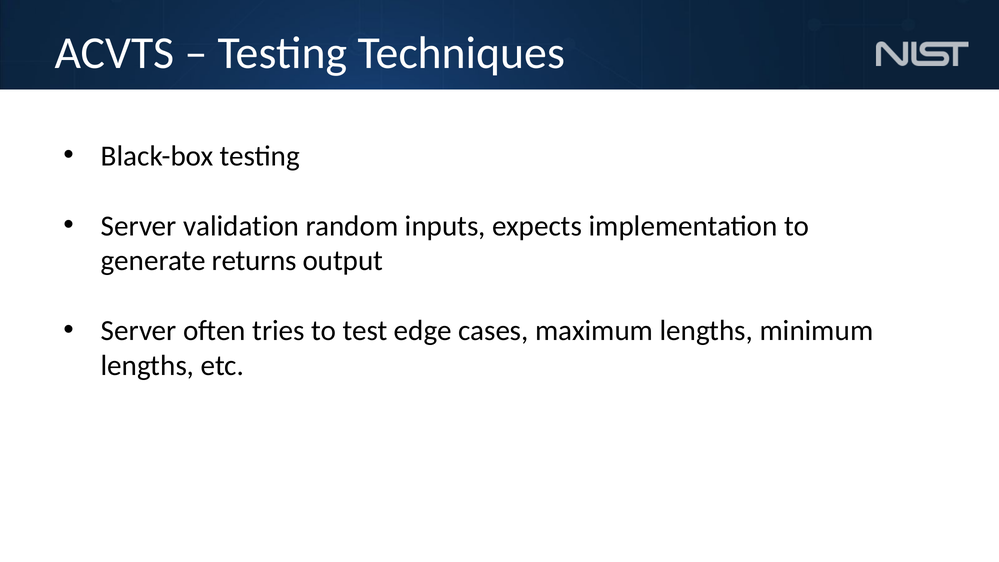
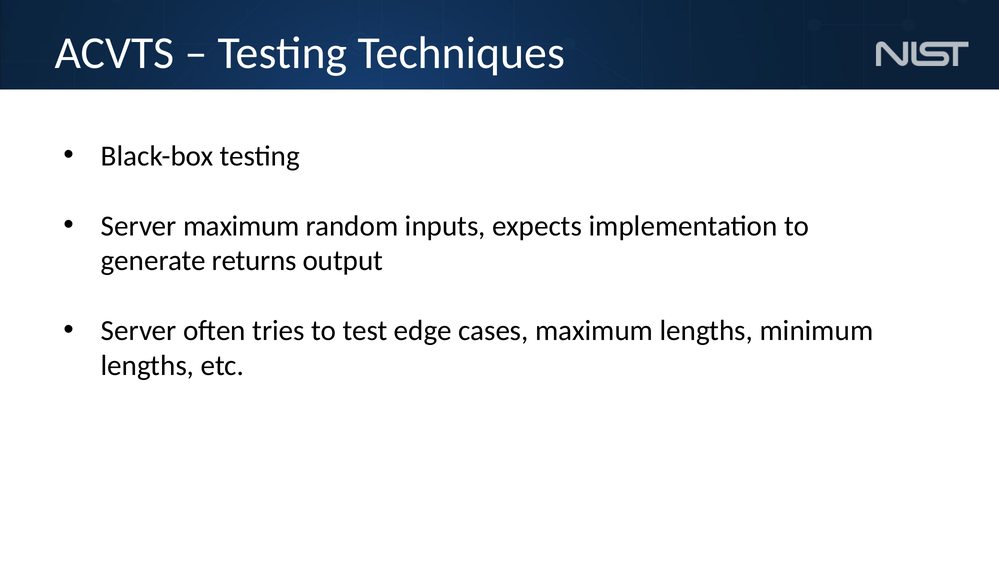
Server validation: validation -> maximum (241, 226)
